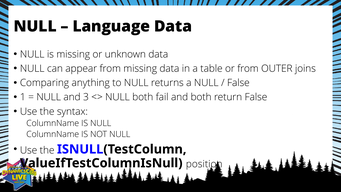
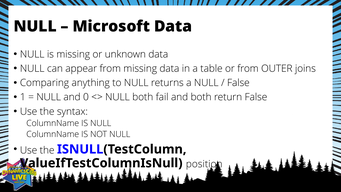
Language: Language -> Microsoft (111, 26)
3: 3 -> 0 (86, 97)
